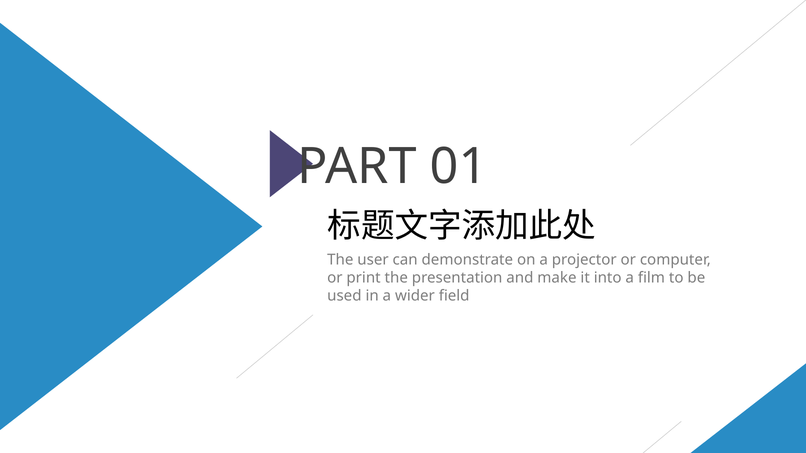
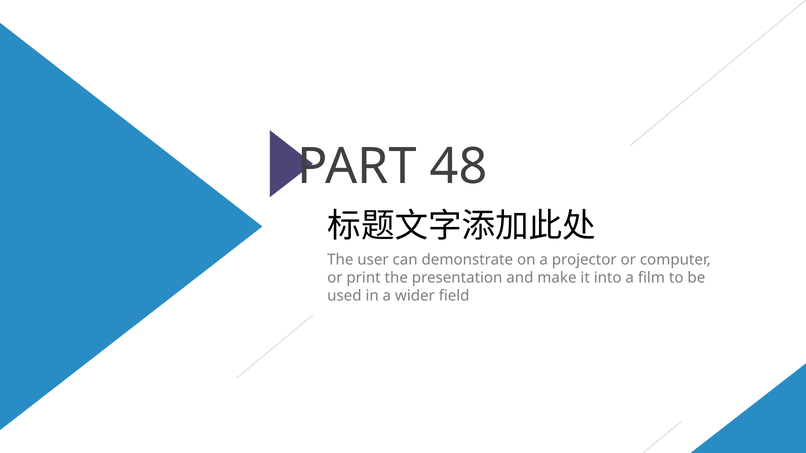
01: 01 -> 48 (459, 167)
